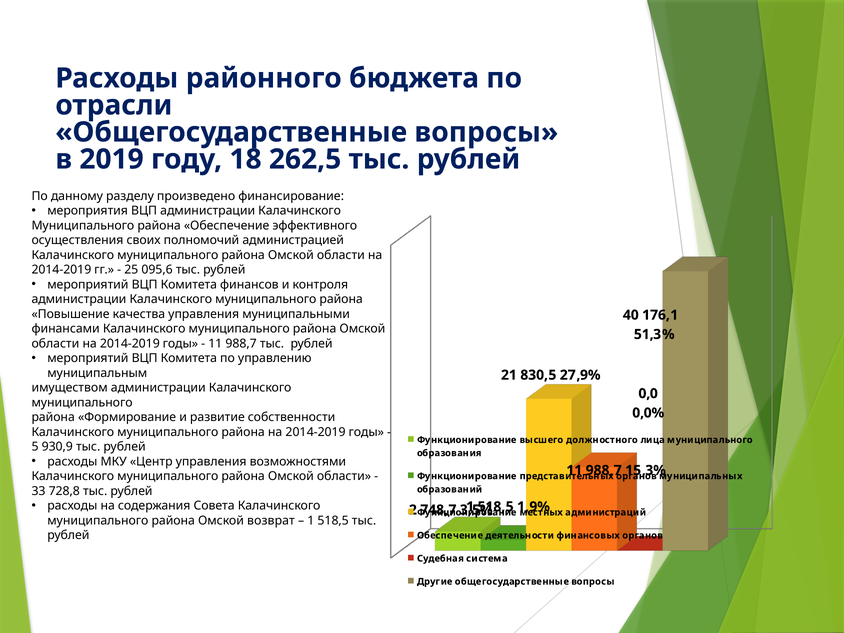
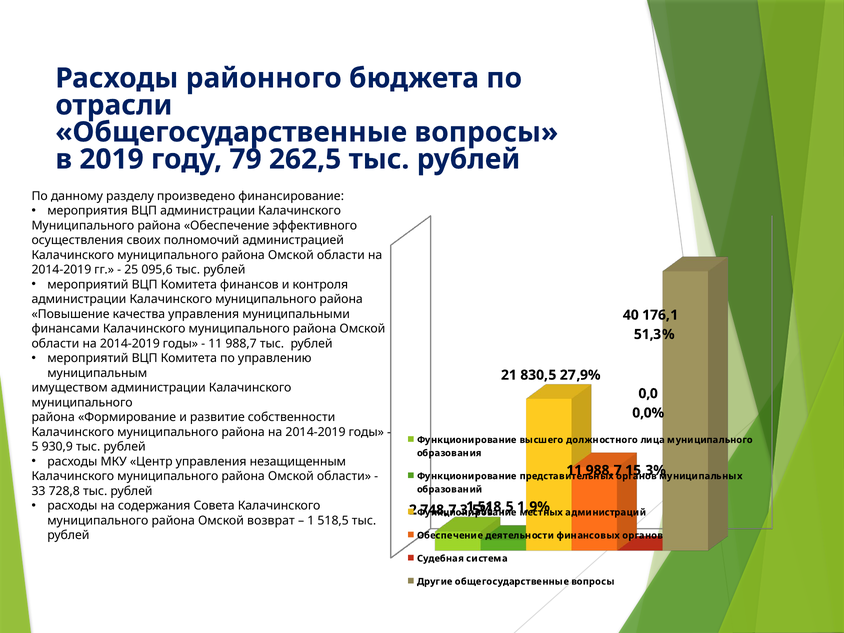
18: 18 -> 79 (246, 159)
возможностями: возможностями -> незащищенным (298, 462)
